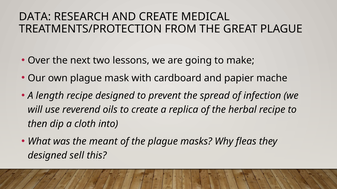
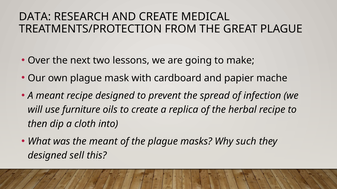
A length: length -> meant (50, 96)
reverend: reverend -> furniture (81, 110)
fleas: fleas -> such (246, 142)
